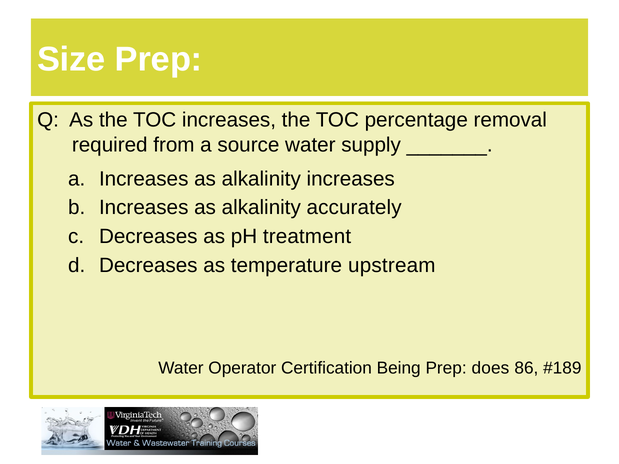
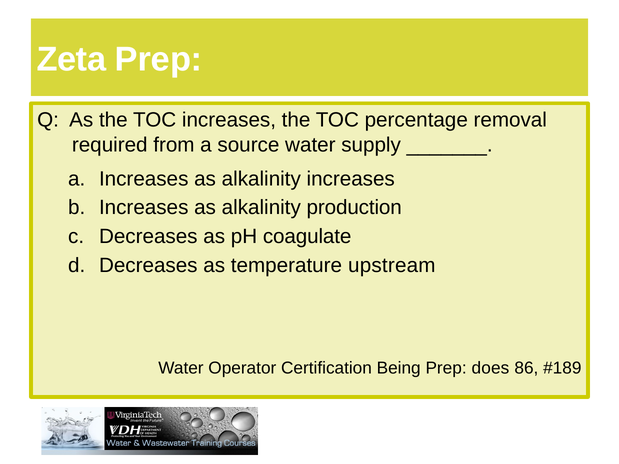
Size: Size -> Zeta (71, 60)
accurately: accurately -> production (354, 208)
treatment: treatment -> coagulate (307, 237)
